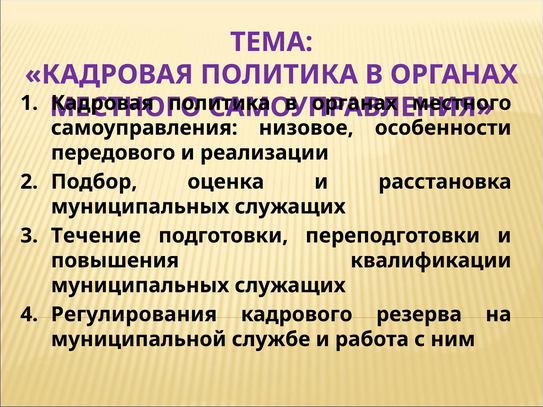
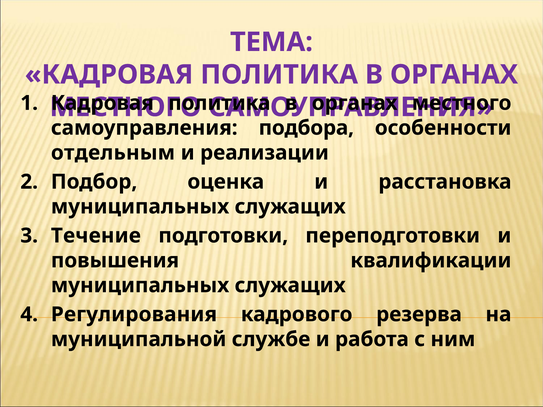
низовое: низовое -> подбора (306, 128)
передового: передового -> отдельным (113, 153)
